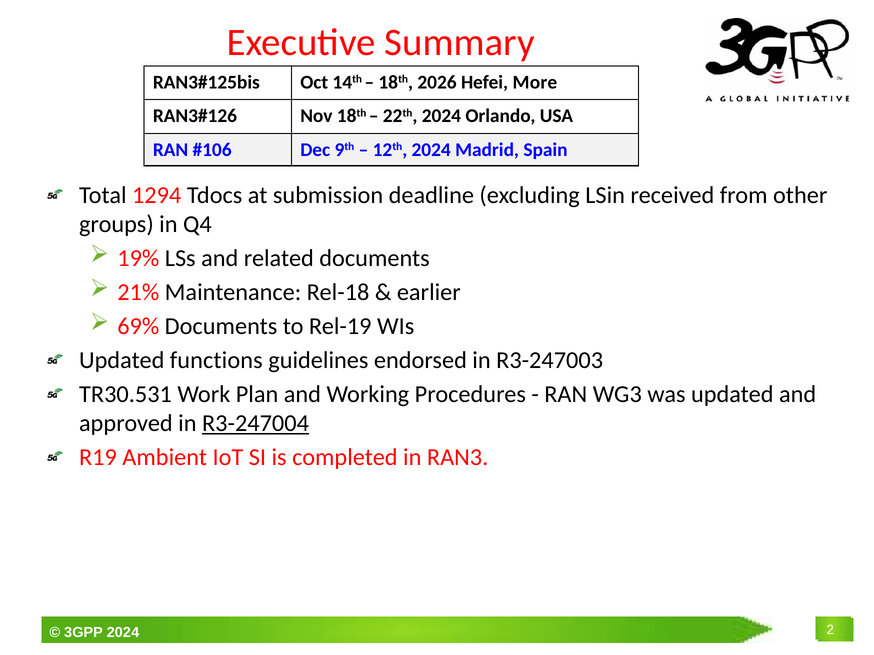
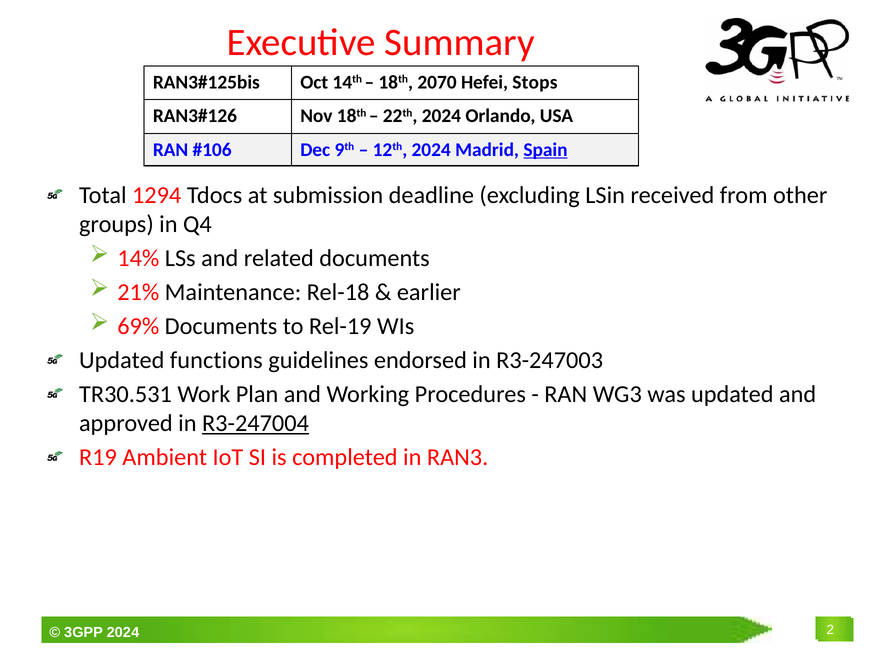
2026: 2026 -> 2070 (437, 82)
More: More -> Stops (535, 82)
Spain underline: none -> present (545, 150)
19%: 19% -> 14% (138, 259)
